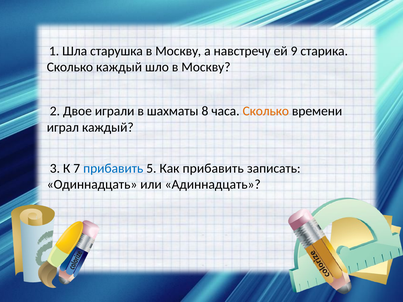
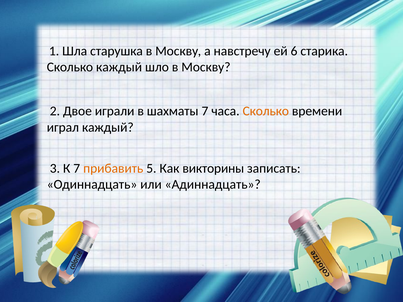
9: 9 -> 6 (294, 51)
шахматы 8: 8 -> 7 (205, 111)
прибавить colour: blue -> orange (113, 168)
Как прибавить: прибавить -> викторины (213, 168)
